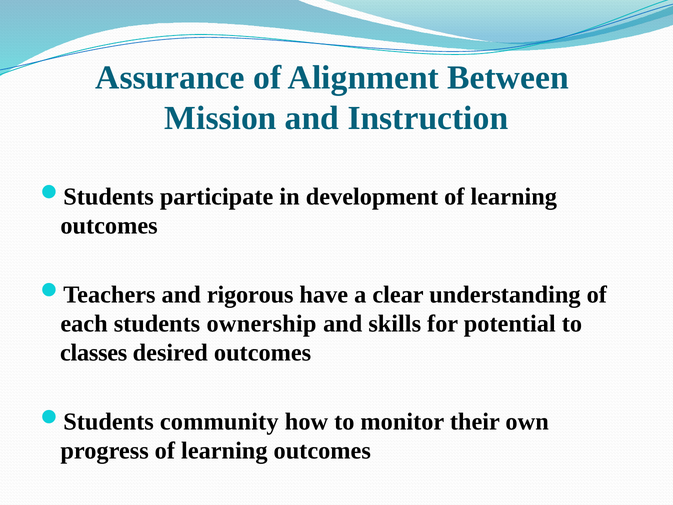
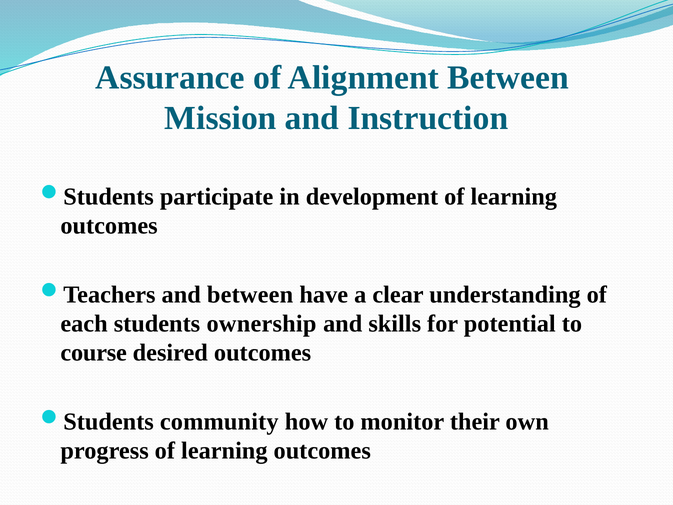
and rigorous: rigorous -> between (250, 294)
classes: classes -> course (94, 353)
